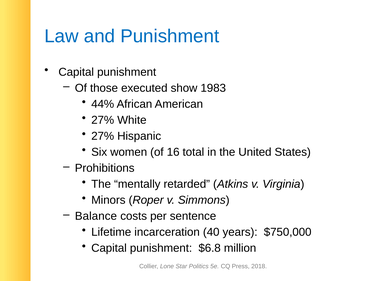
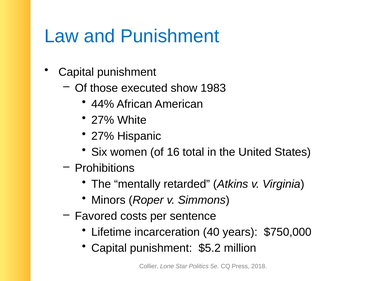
Balance: Balance -> Favored (96, 216)
$6.8: $6.8 -> $5.2 (210, 248)
